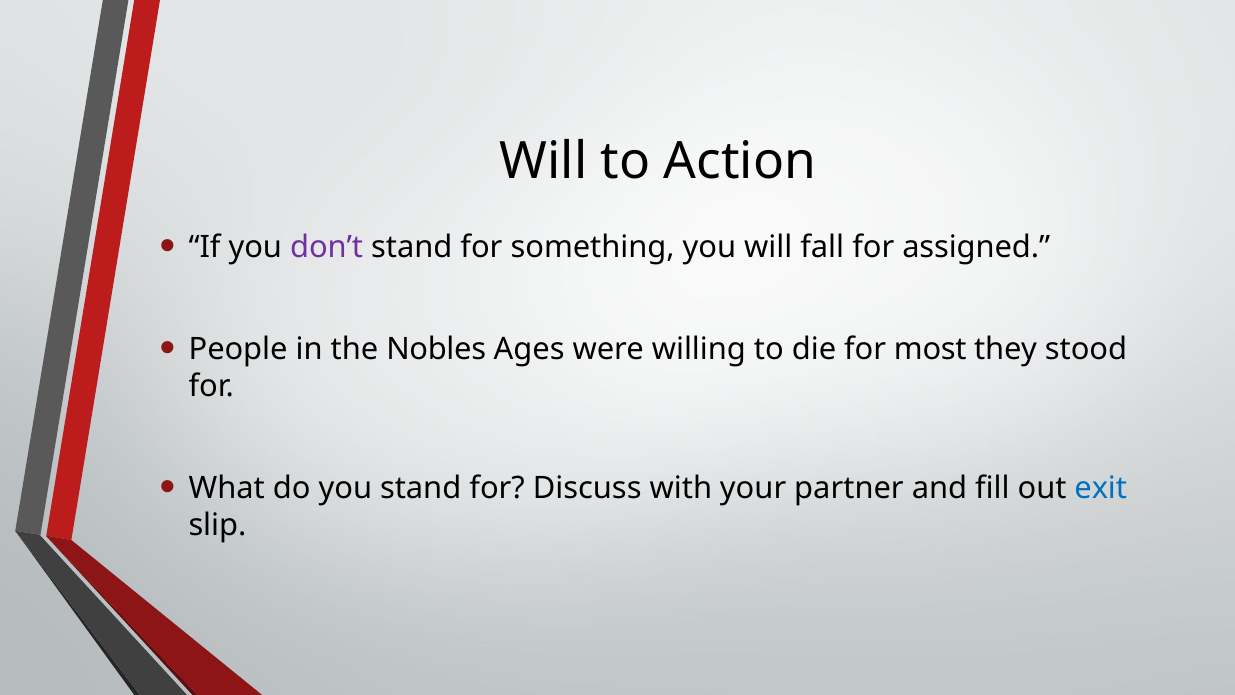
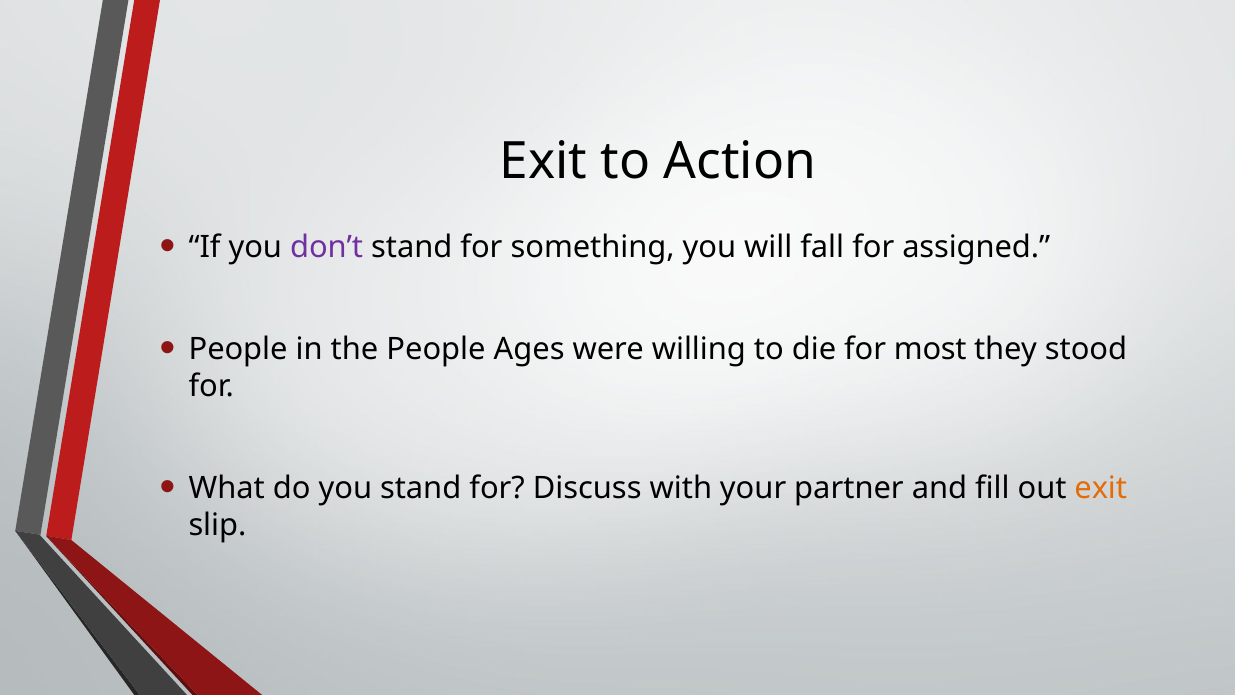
Will: Will -> Exit (544, 162)
the Nobles: Nobles -> People (436, 349)
exit colour: blue -> orange (1101, 488)
